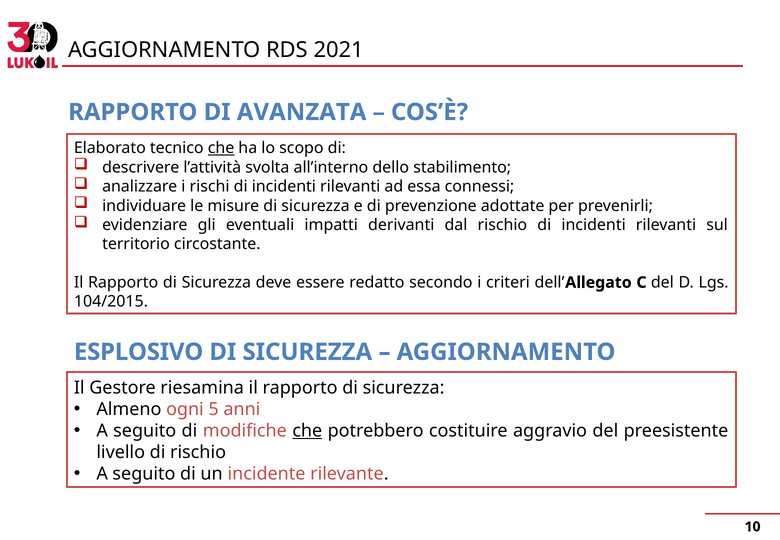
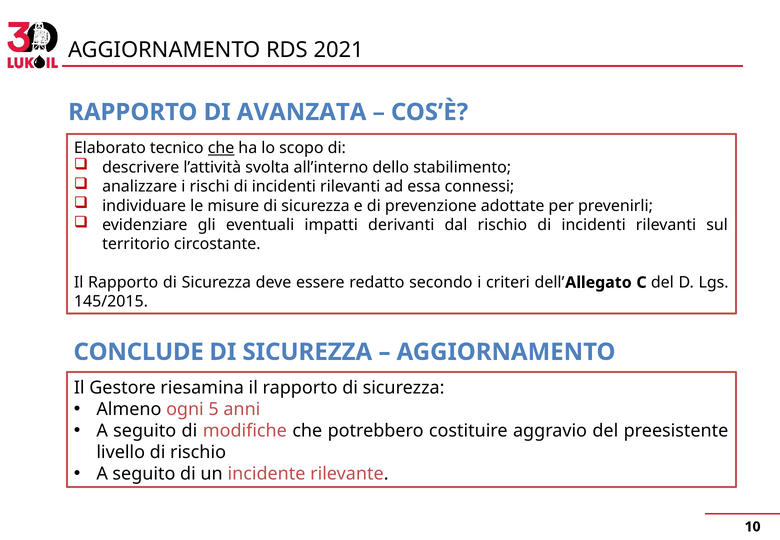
104/2015: 104/2015 -> 145/2015 (111, 302)
ESPLOSIVO: ESPLOSIVO -> CONCLUDE (139, 352)
che underline: present -> none (307, 431)
